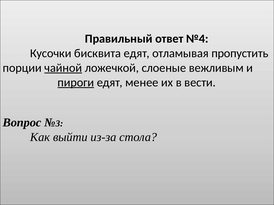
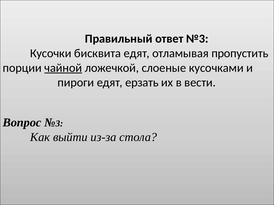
№4: №4 -> №3 (197, 39)
вежливым: вежливым -> кусочками (216, 68)
пироги underline: present -> none (76, 83)
менее: менее -> ерзать (142, 83)
